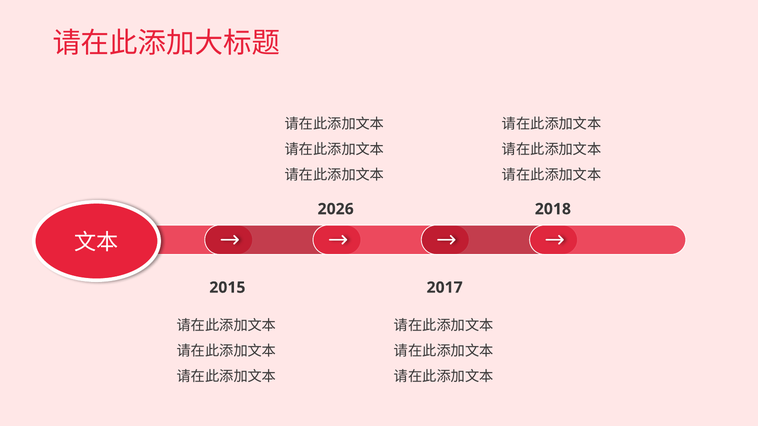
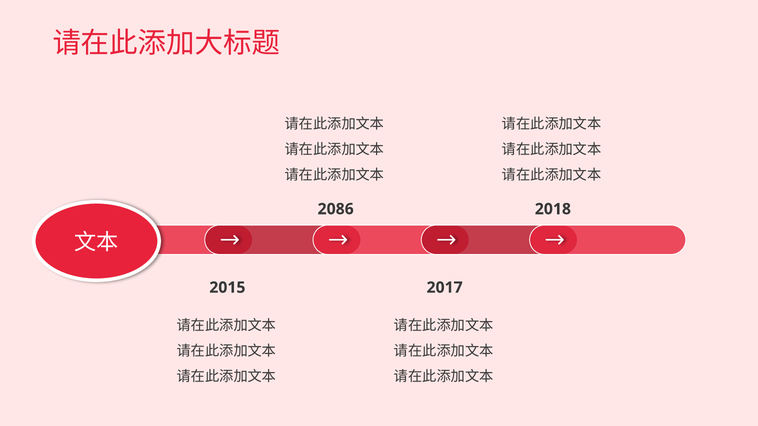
2026: 2026 -> 2086 (336, 209)
